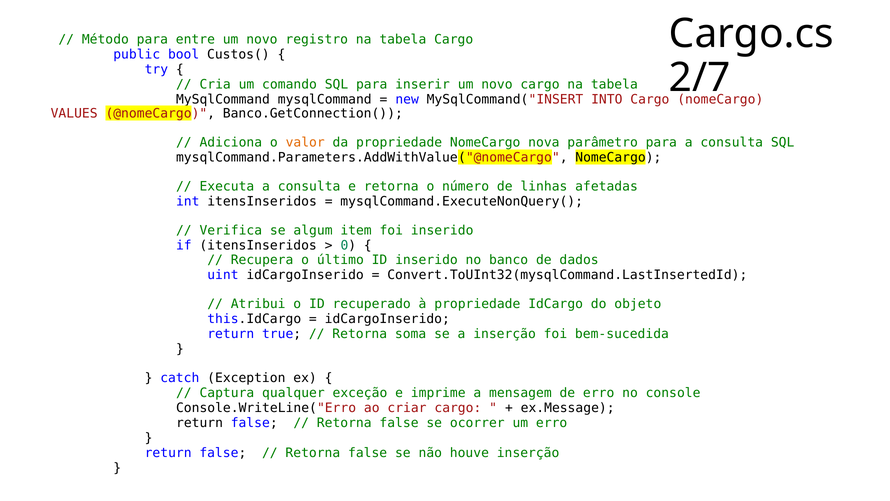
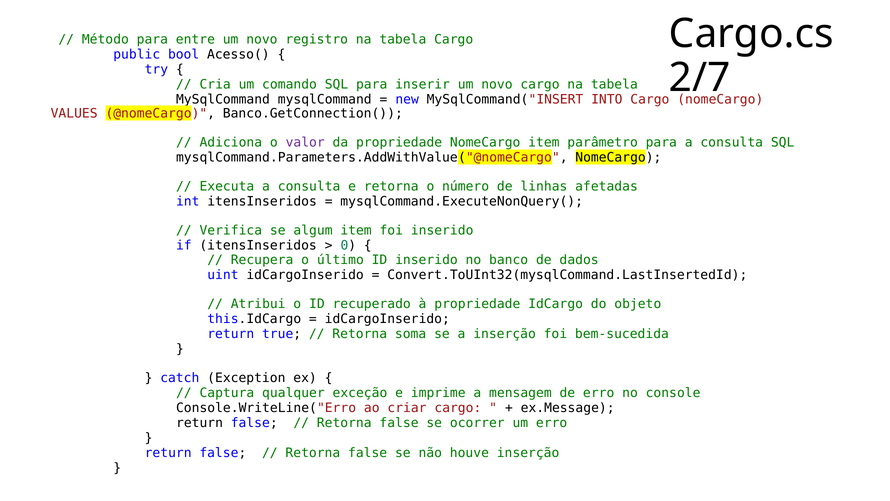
Custos(: Custos( -> Acesso( (238, 54)
valor colour: orange -> purple (305, 142)
NomeCargo nova: nova -> item (544, 142)
